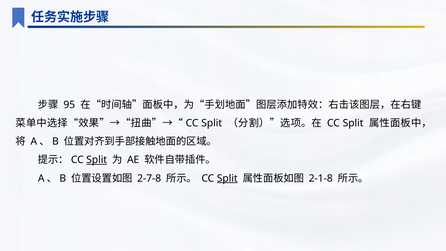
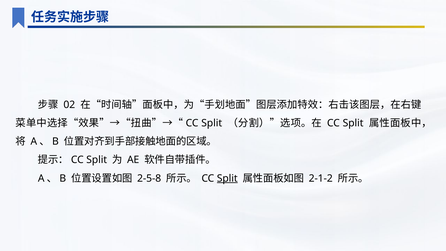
95: 95 -> 02 (69, 105)
Split underline: present -> none (97, 160)
2-7-8: 2-7-8 -> 2-5-8 (149, 178)
2-1-8: 2-1-8 -> 2-1-2 (321, 178)
